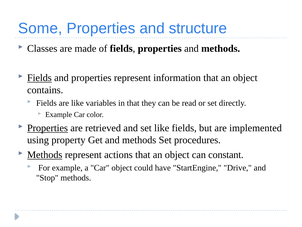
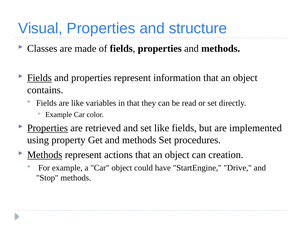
Some: Some -> Visual (40, 28)
constant: constant -> creation (226, 154)
